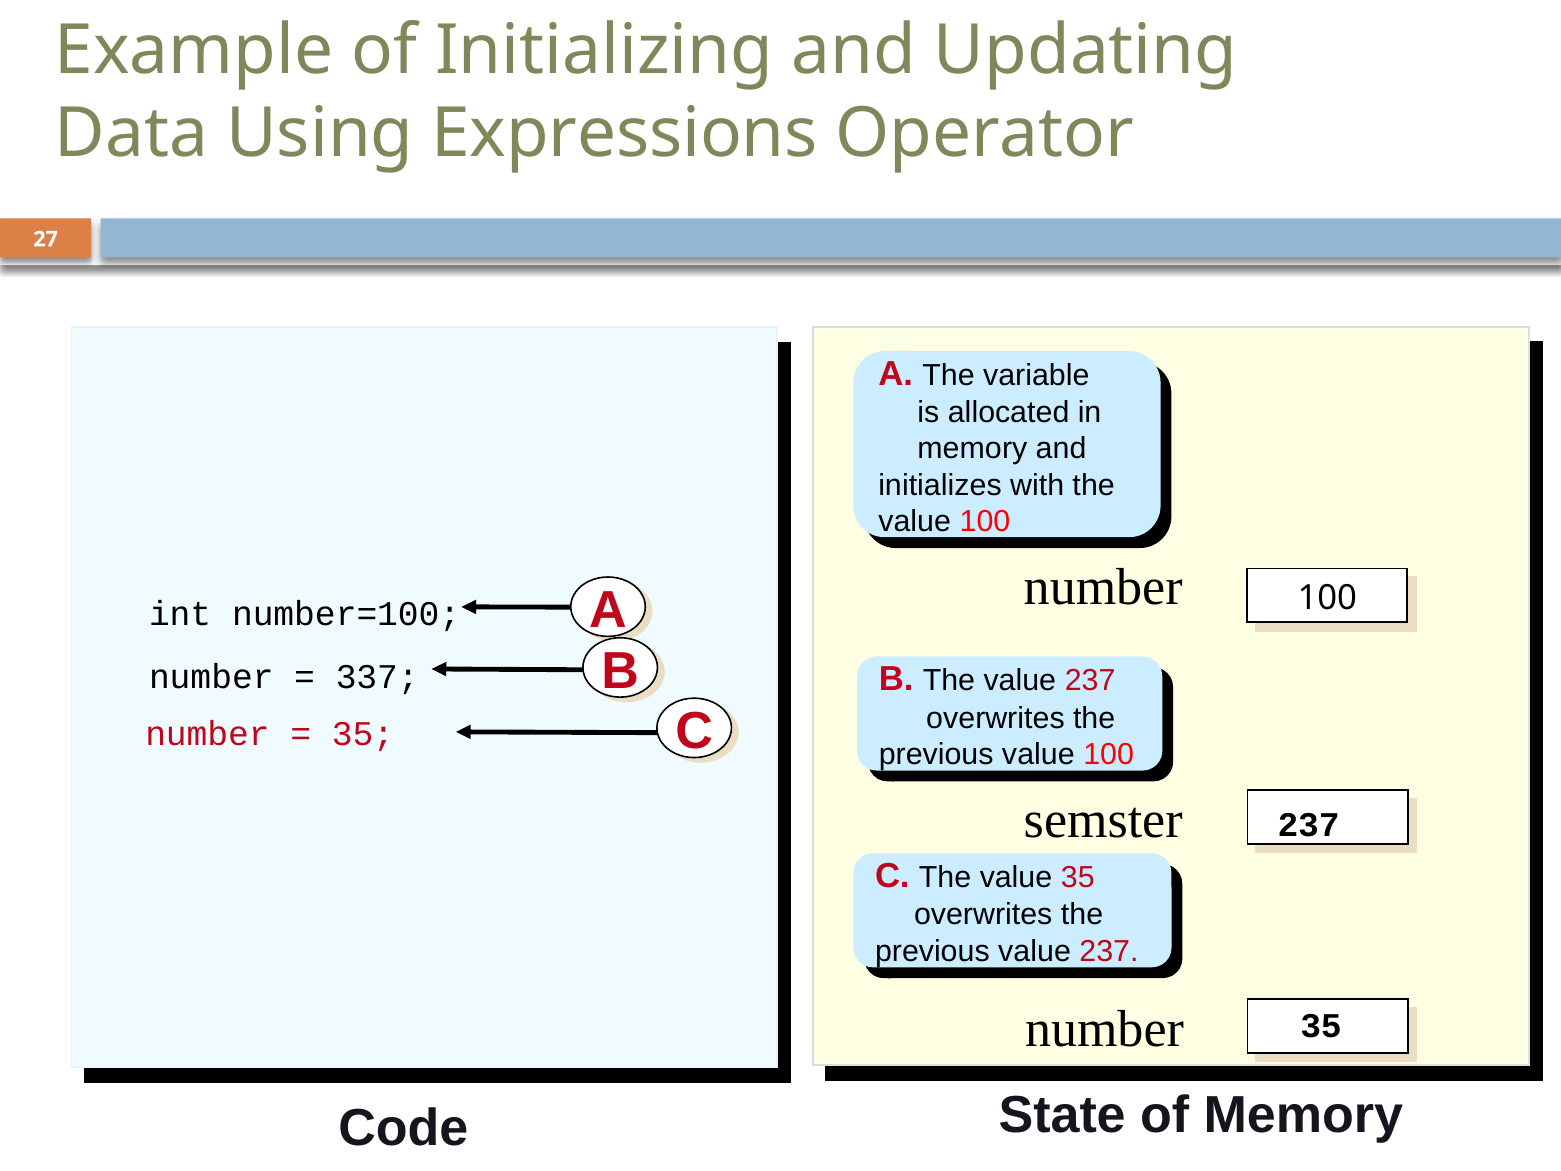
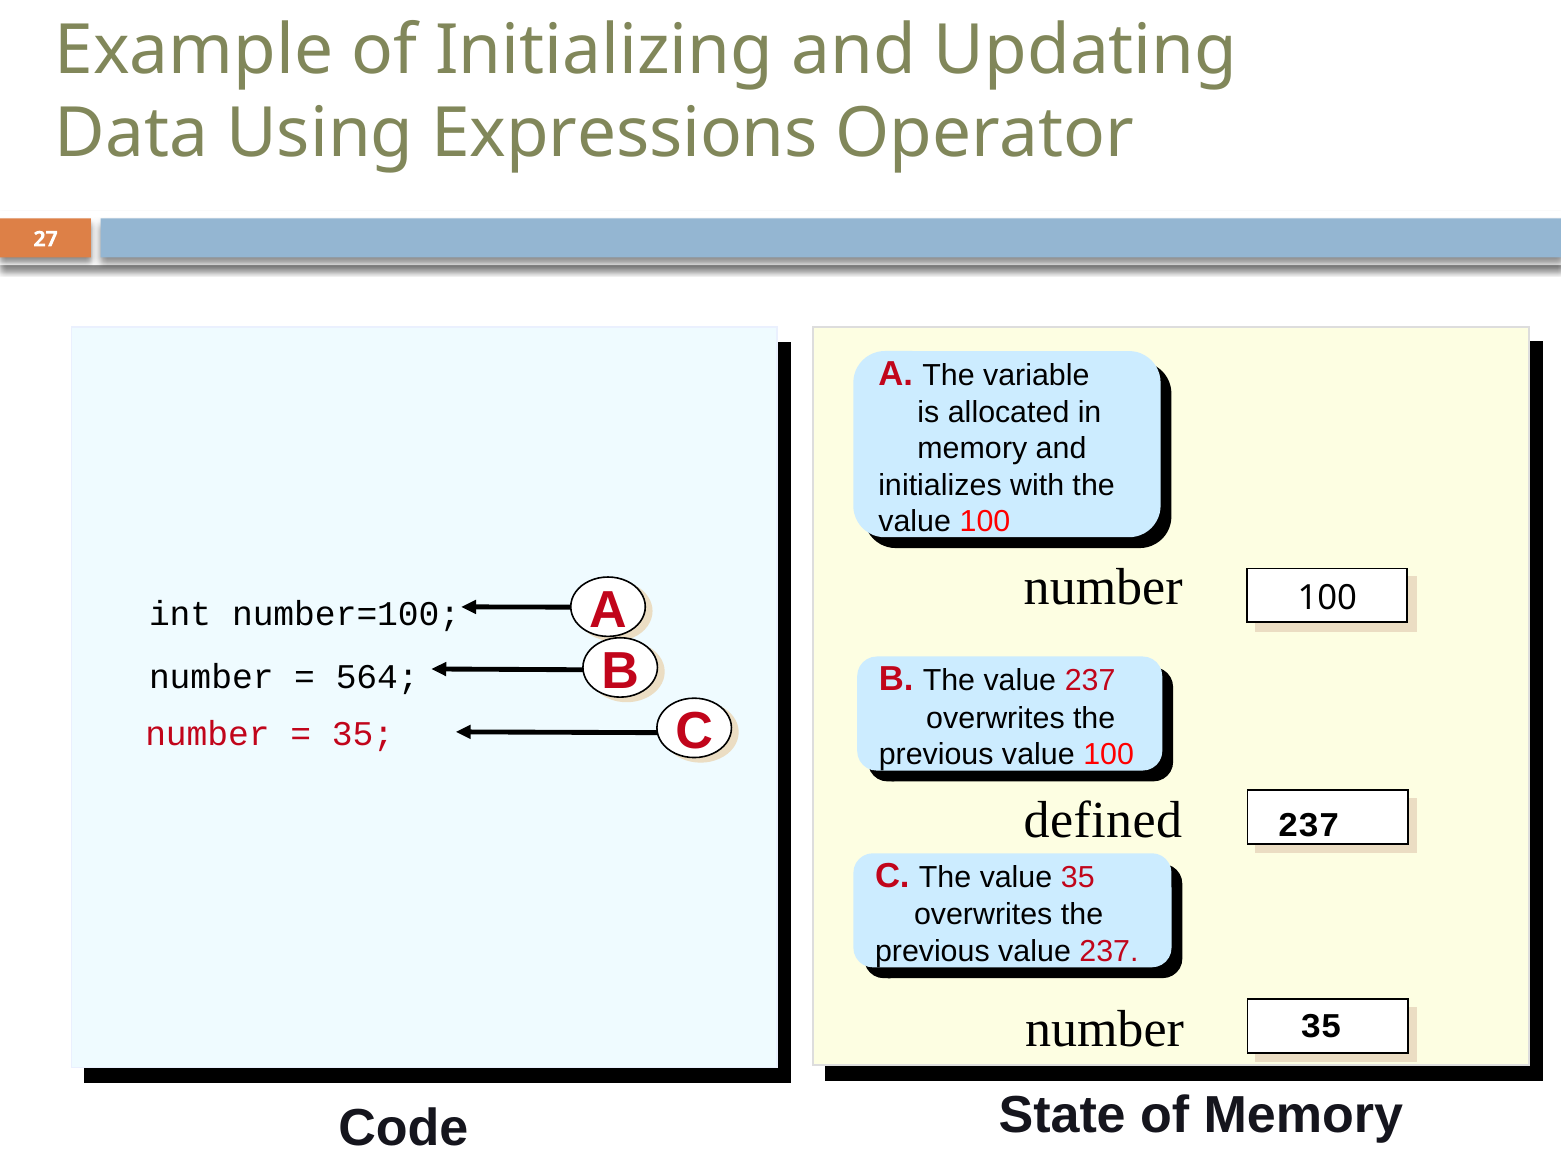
337: 337 -> 564 (377, 677)
semster: semster -> defined (1103, 820)
